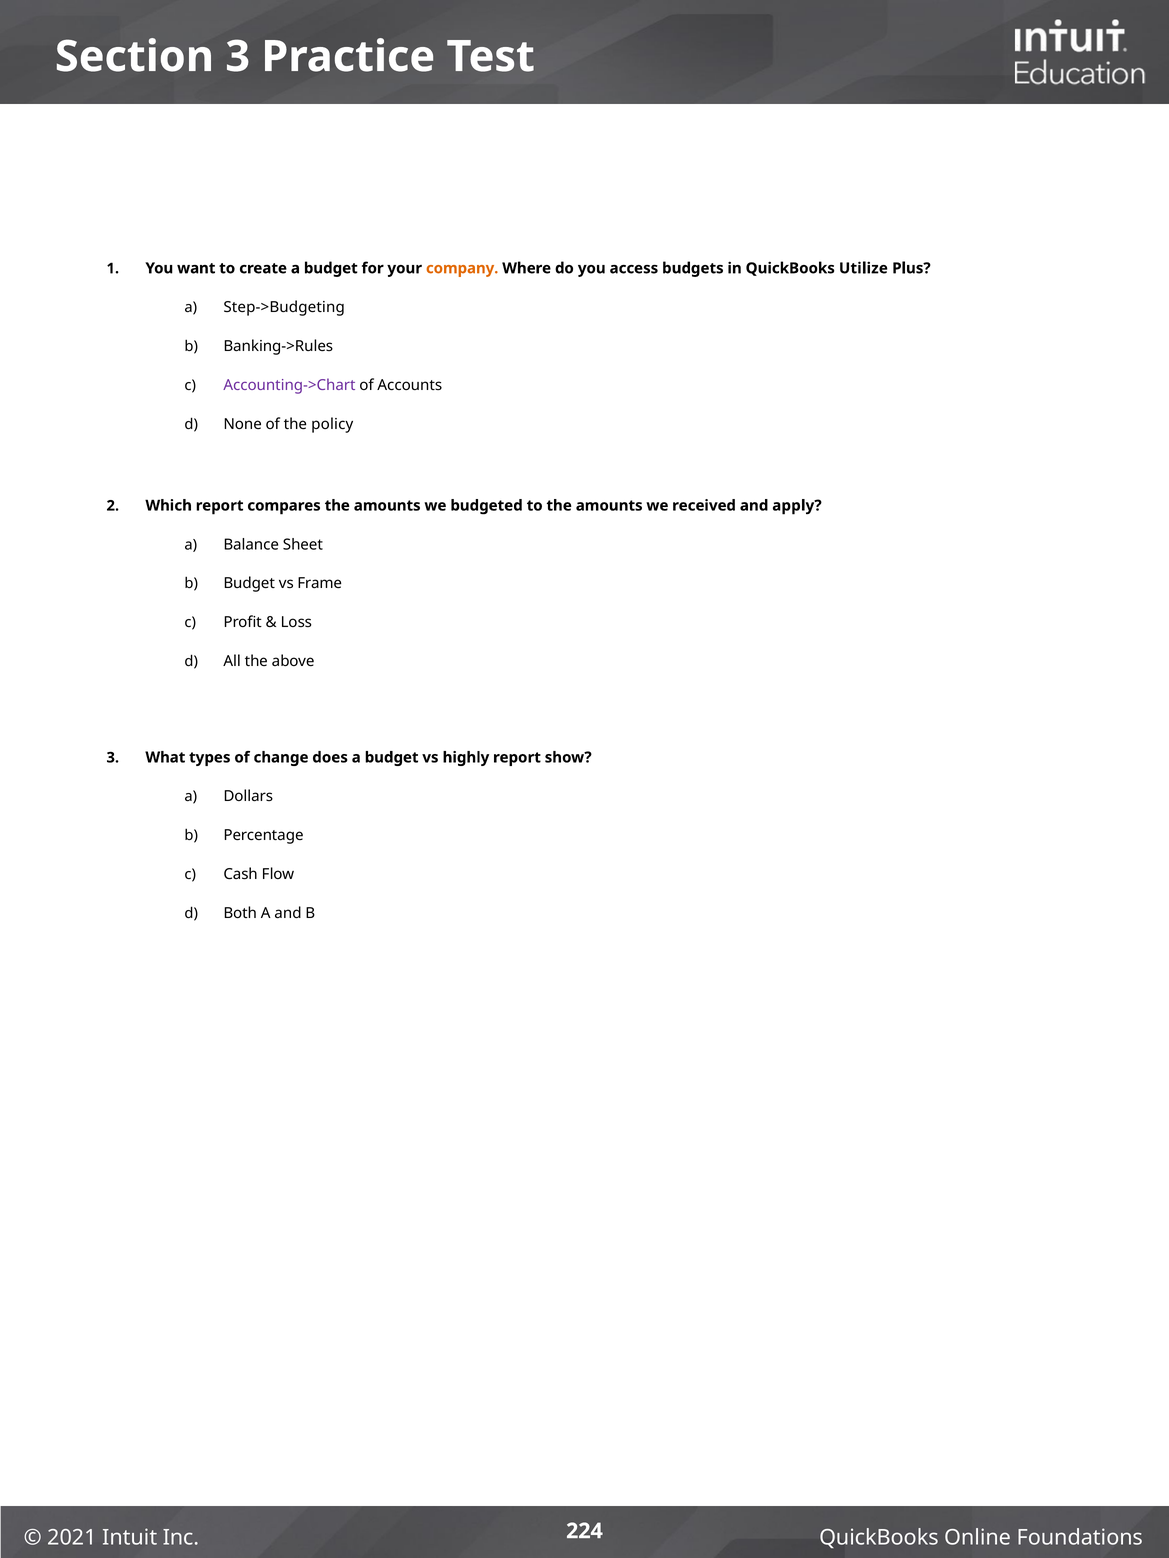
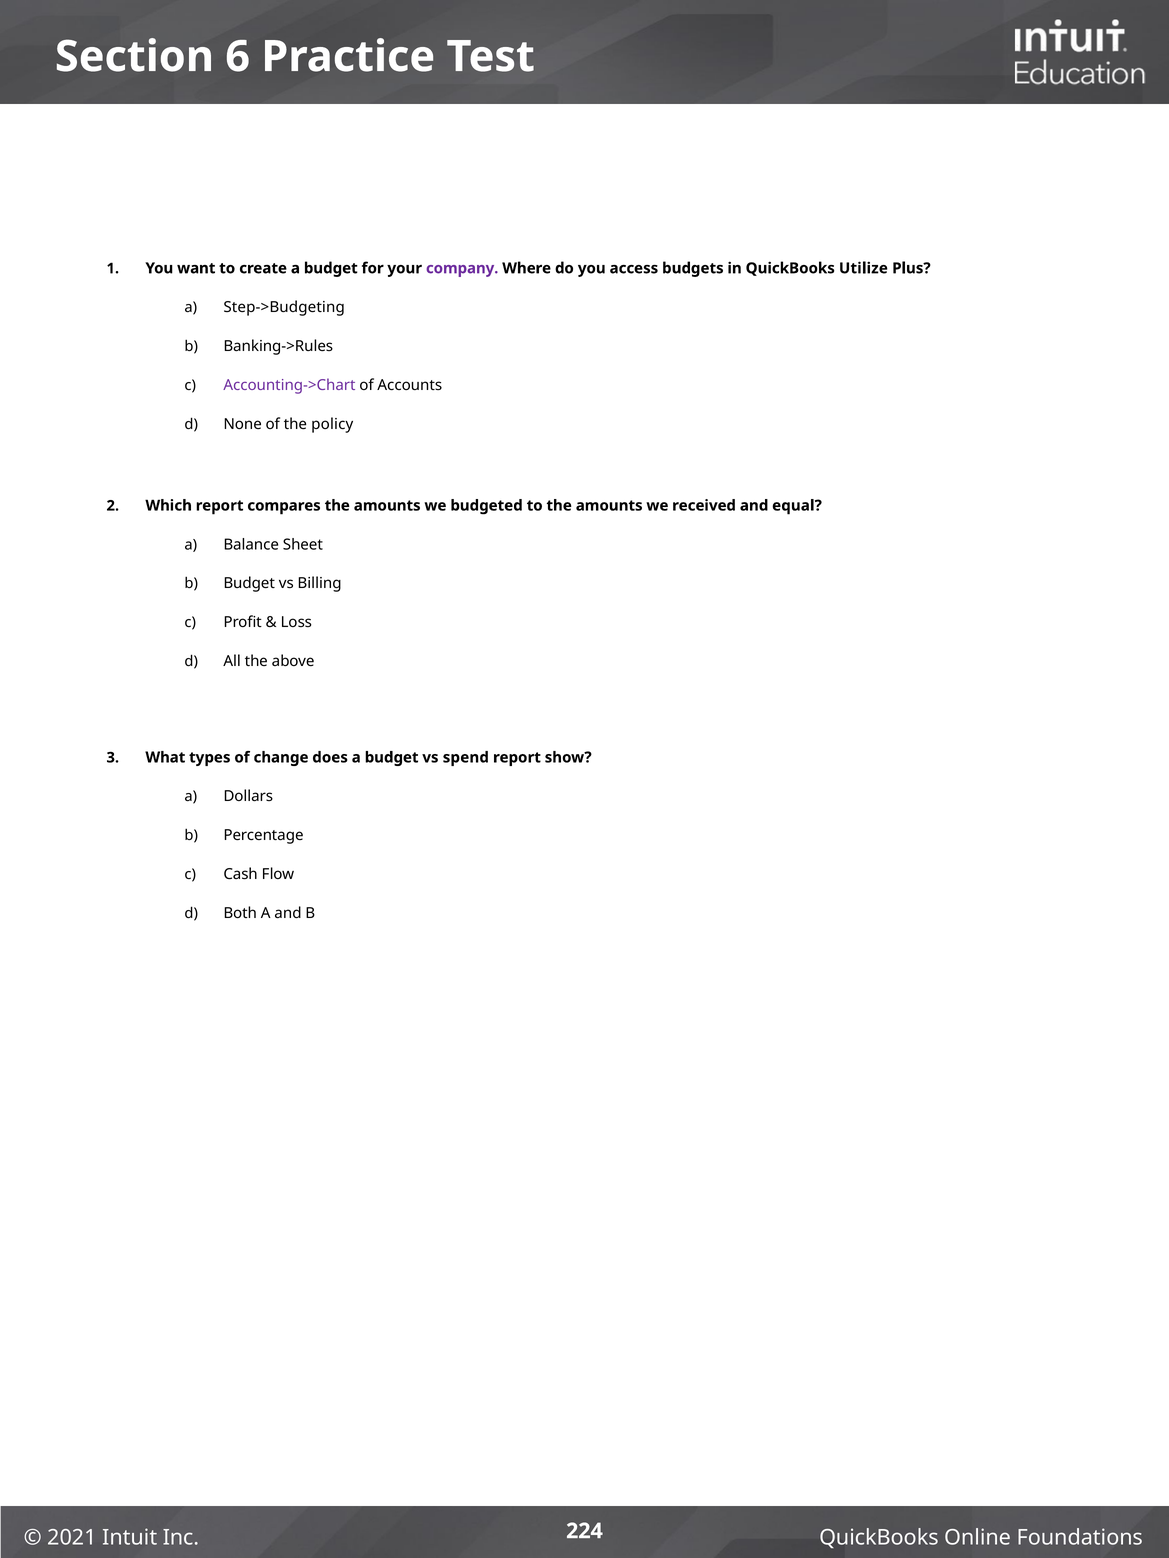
Section 3: 3 -> 6 (238, 57)
company colour: orange -> purple (462, 268)
apply: apply -> equal (797, 506)
Frame: Frame -> Billing (320, 584)
highly: highly -> spend (466, 758)
